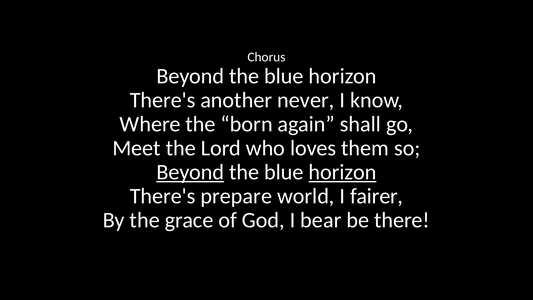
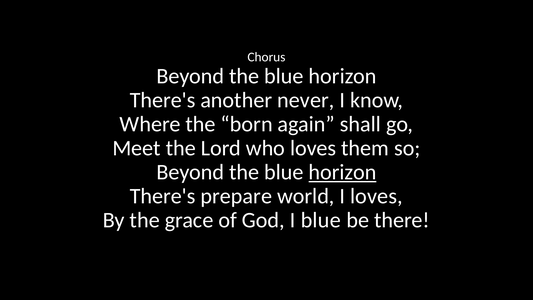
Beyond underline: present -> none (190, 172)
I fairer: fairer -> loves (376, 196)
I bear: bear -> blue (321, 220)
